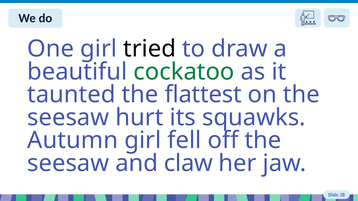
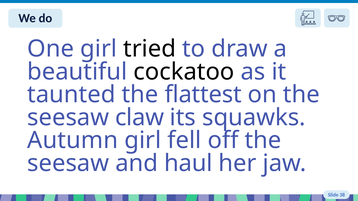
cockatoo colour: green -> black (184, 72)
hurt: hurt -> claw (140, 118)
claw: claw -> haul (188, 163)
